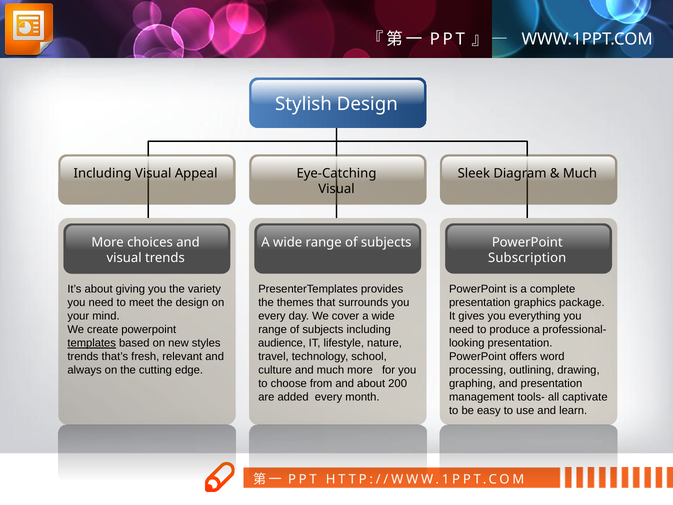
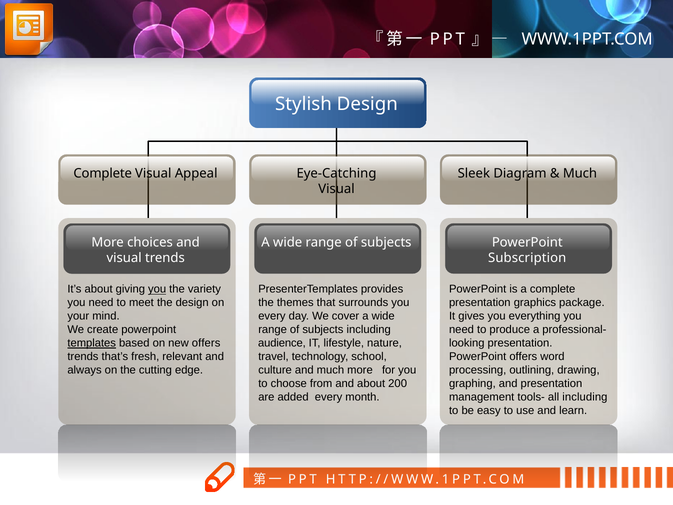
Including: Including -> Complete (103, 173)
you underline: none -> present (157, 289)
new styles: styles -> offers (206, 343)
all captivate: captivate -> including (585, 397)
